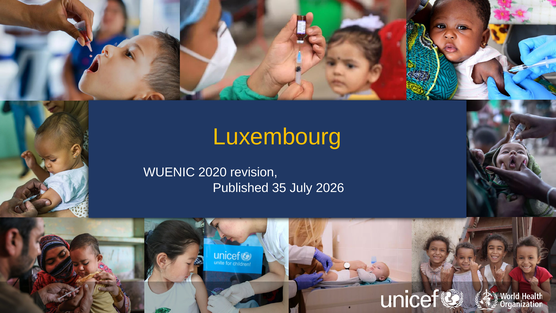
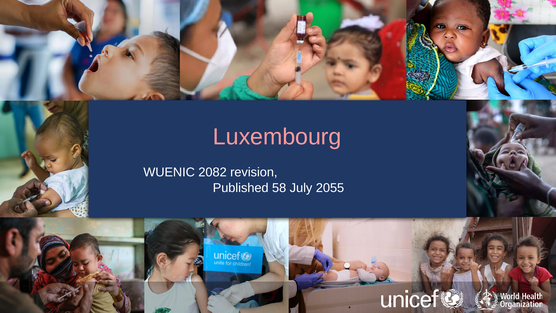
Luxembourg colour: yellow -> pink (277, 137)
2020: 2020 -> 2082 (213, 172)
35: 35 -> 58 (279, 188)
2026: 2026 -> 2055 (330, 188)
